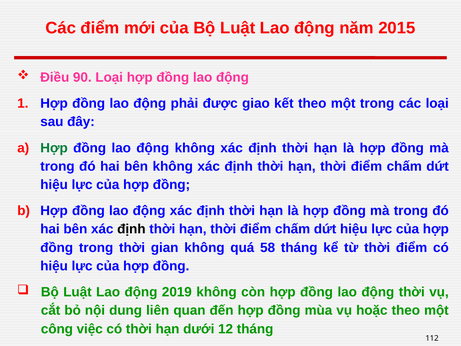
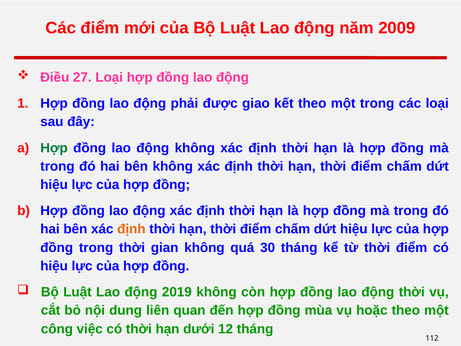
2015: 2015 -> 2009 (397, 28)
90: 90 -> 27 (82, 77)
định colour: black -> orange (131, 229)
58: 58 -> 30 (268, 247)
